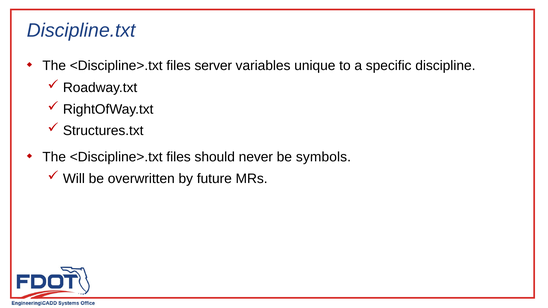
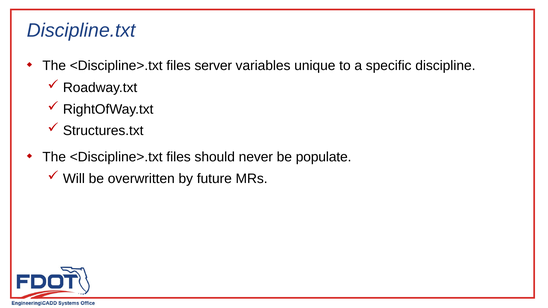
symbols: symbols -> populate (324, 157)
